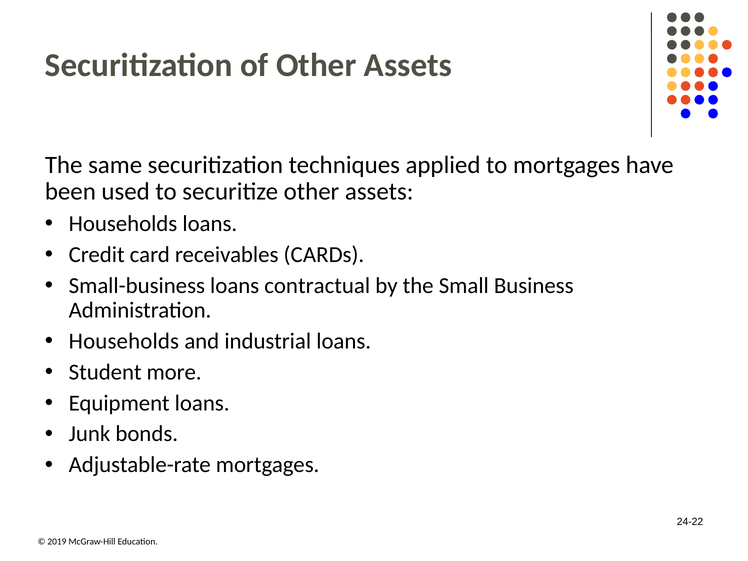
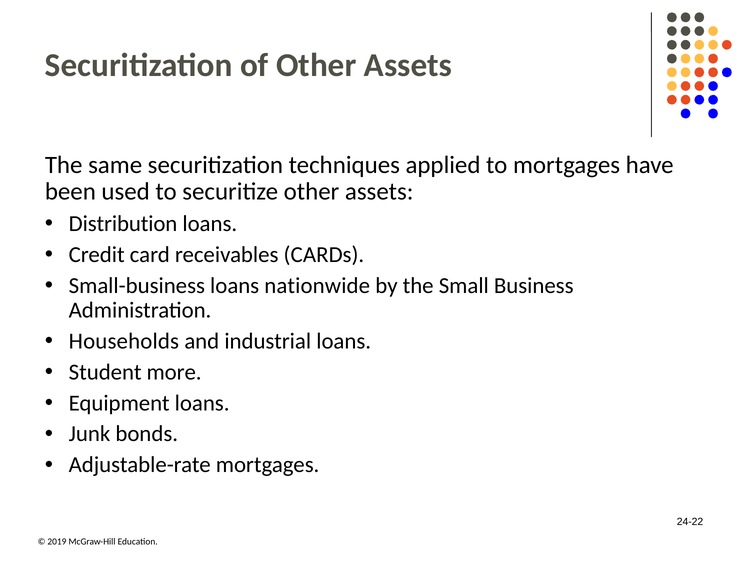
Households: Households -> Distribution (123, 224)
contractual: contractual -> nationwide (317, 286)
